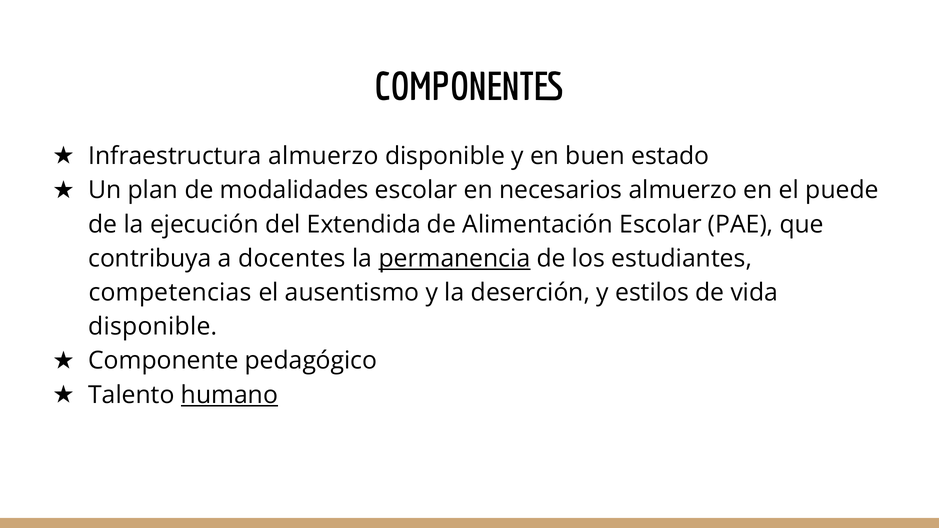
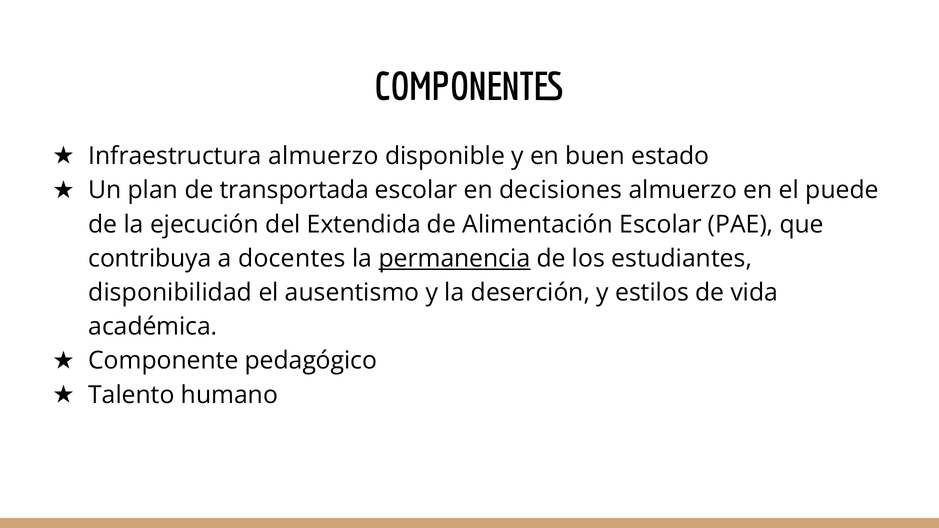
modalidades: modalidades -> transportada (294, 190)
necesarios: necesarios -> decisiones (561, 190)
competencias: competencias -> disponibilidad (170, 293)
disponible: disponible -> académica (153, 327)
humano underline: present -> none (229, 395)
